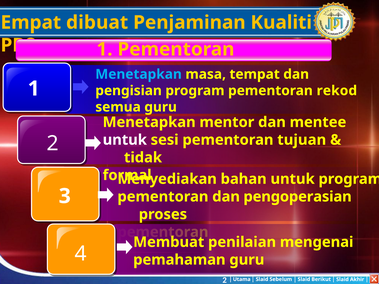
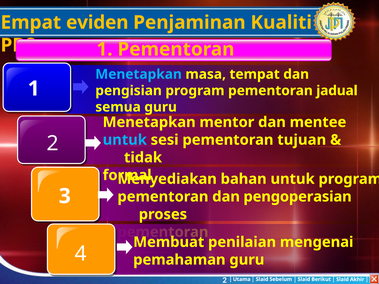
dibuat: dibuat -> eviden (97, 22)
rekod: rekod -> jadual (337, 91)
untuk colour: white -> light blue (125, 140)
